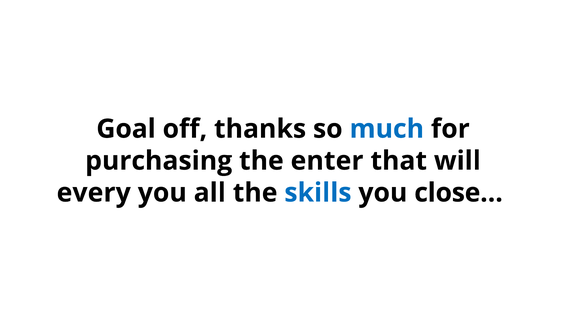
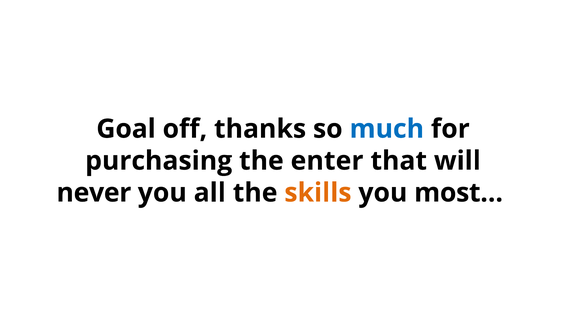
every: every -> never (94, 192)
skills colour: blue -> orange (318, 192)
close…: close… -> most… (459, 192)
